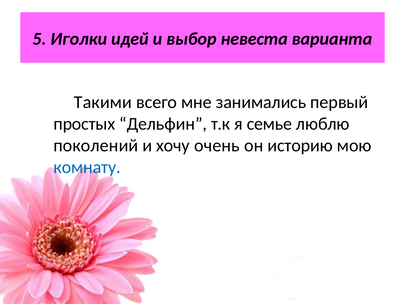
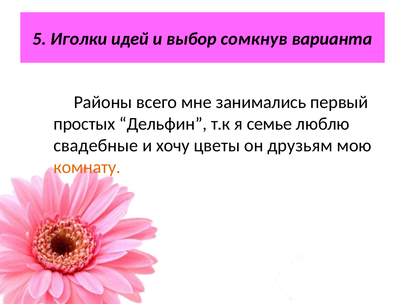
невеста: невеста -> сомкнув (254, 39)
Такими: Такими -> Районы (103, 102)
поколений: поколений -> свадебные (96, 145)
очень: очень -> цветы (217, 145)
историю: историю -> друзьям (300, 145)
комнату colour: blue -> orange (87, 167)
